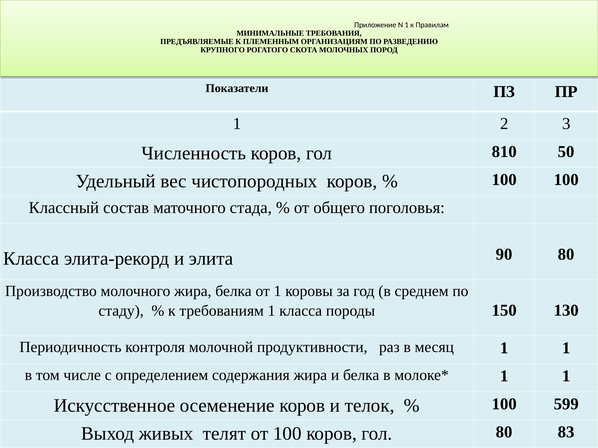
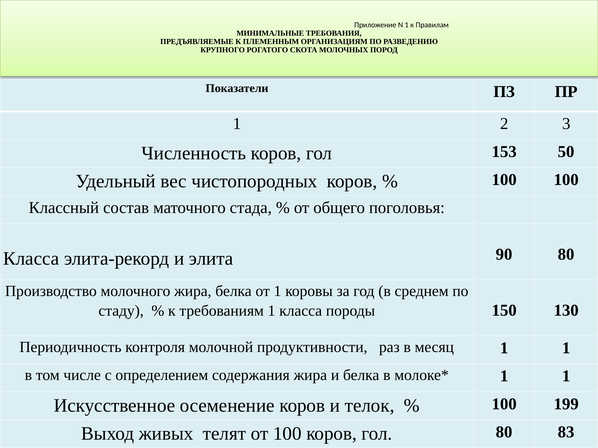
810: 810 -> 153 (504, 152)
599: 599 -> 199 (566, 404)
